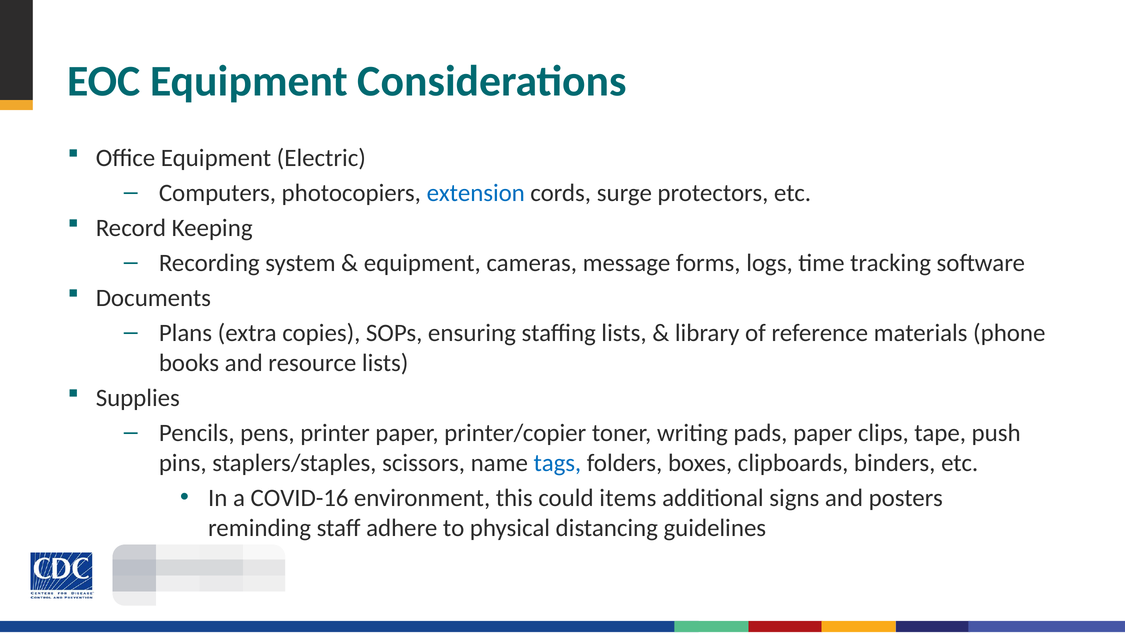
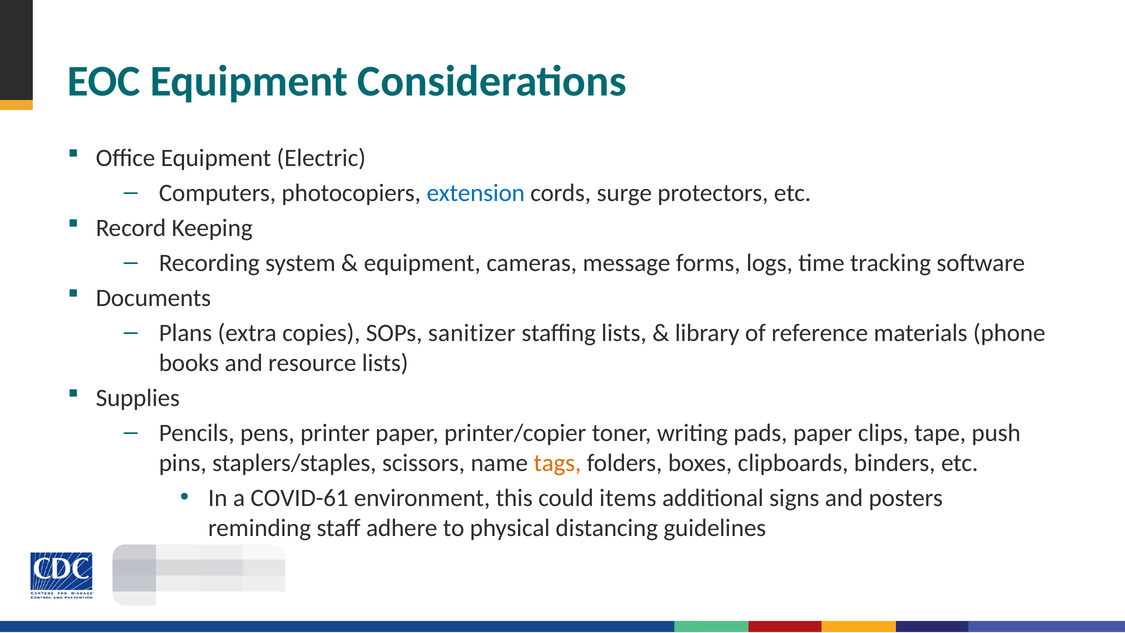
ensuring: ensuring -> sanitizer (472, 333)
tags colour: blue -> orange (557, 463)
COVID-16: COVID-16 -> COVID-61 (300, 498)
